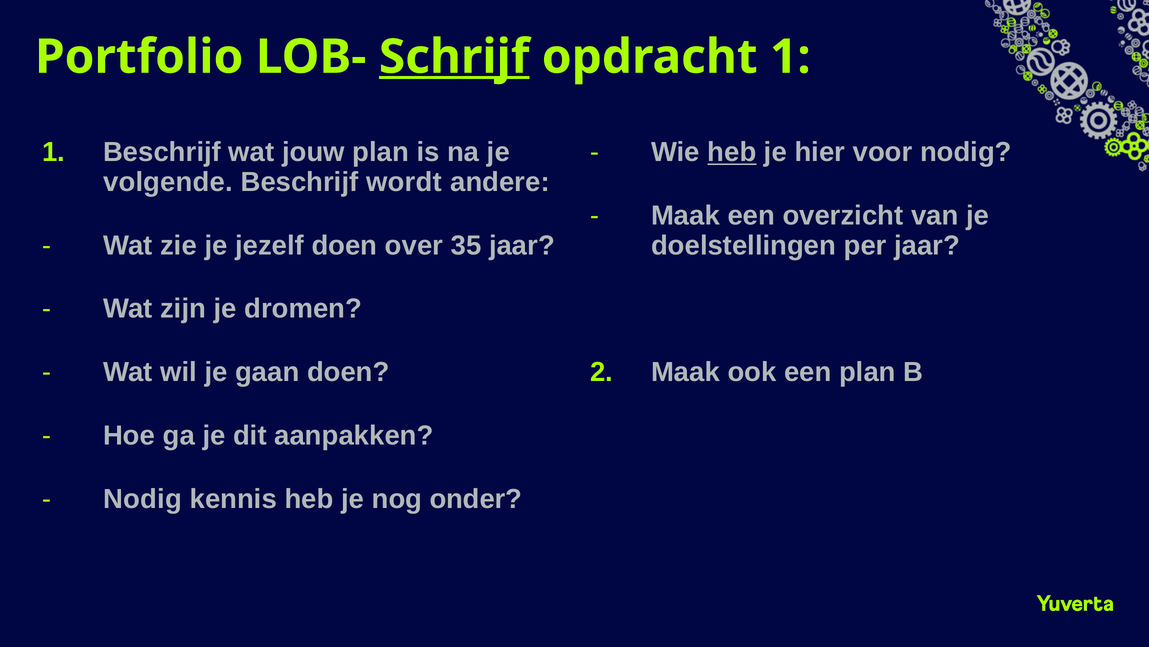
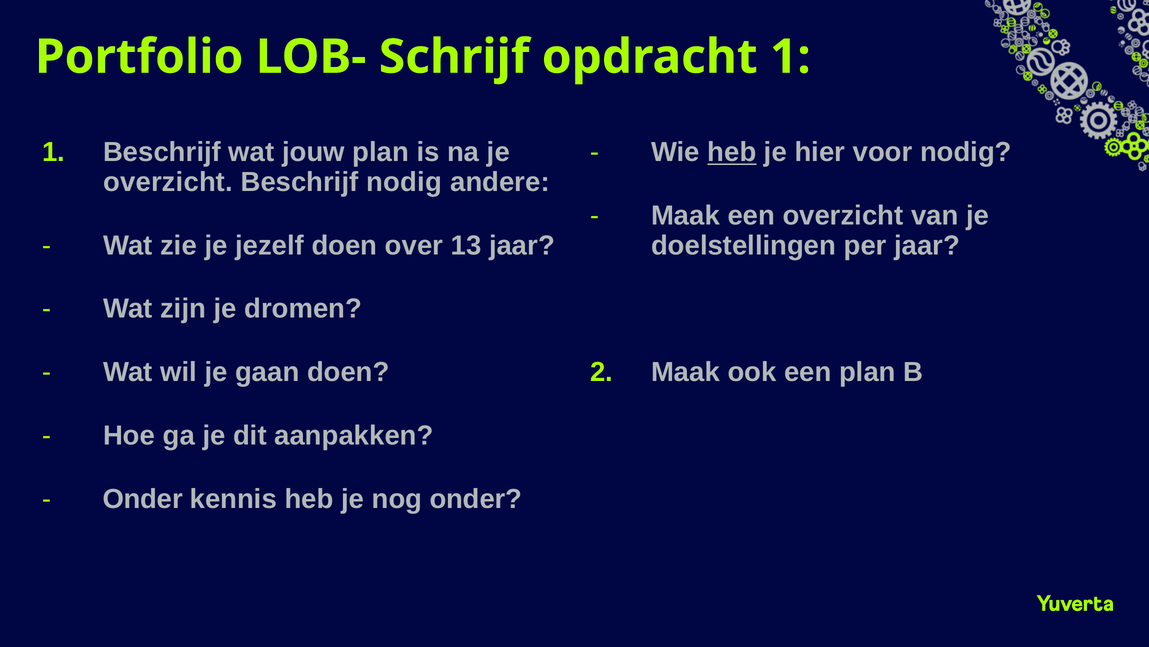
Schrijf underline: present -> none (454, 57)
volgende: volgende -> overzicht (168, 182)
Beschrijf wordt: wordt -> nodig (404, 182)
35: 35 -> 13 (466, 245)
Nodig: Nodig -> Onder (143, 498)
